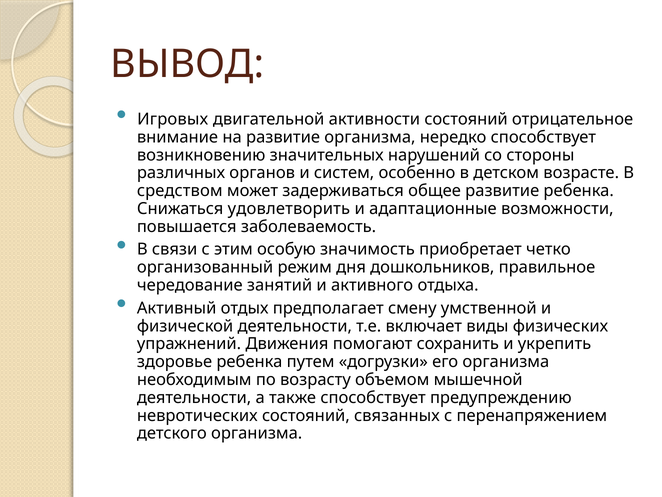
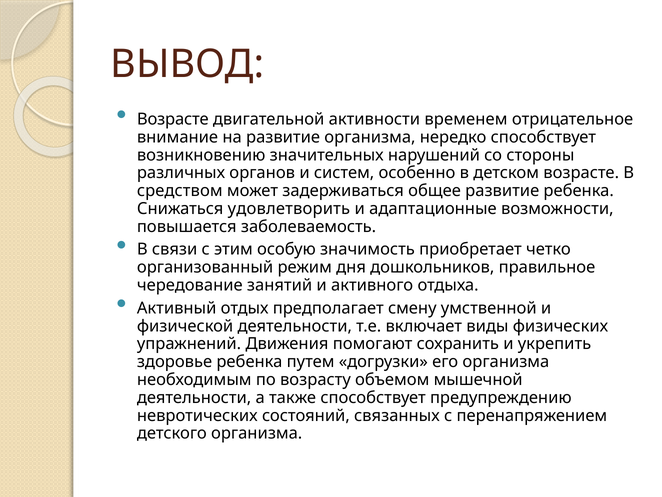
Игровых: Игровых -> Возрасте (173, 119)
активности состояний: состояний -> временем (466, 119)
